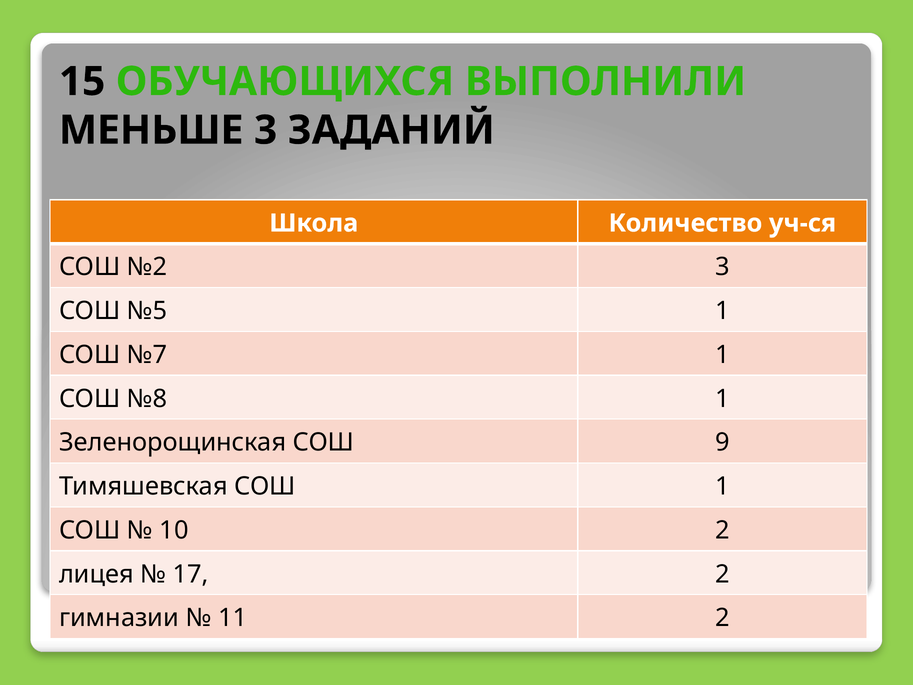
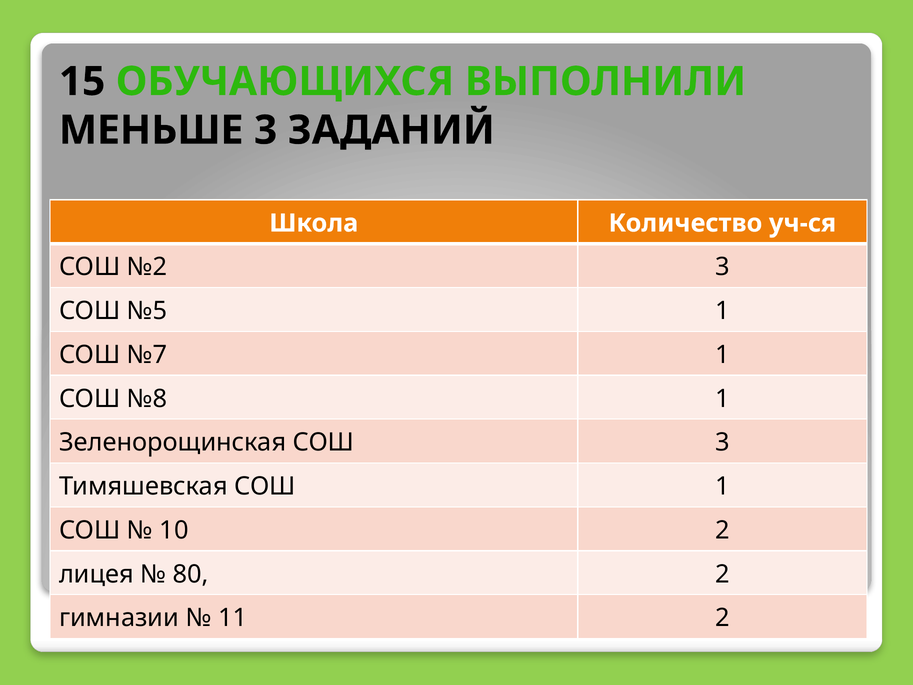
СОШ 9: 9 -> 3 (722, 442)
17: 17 -> 80 (191, 574)
